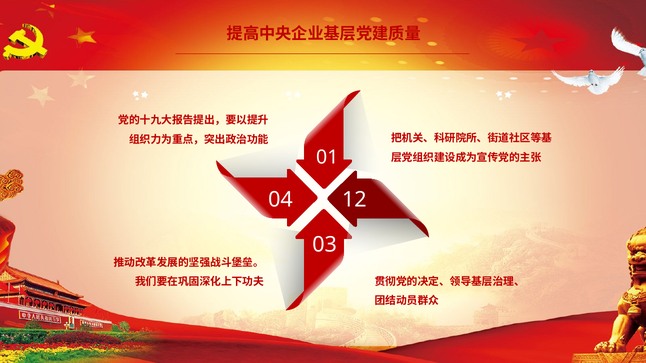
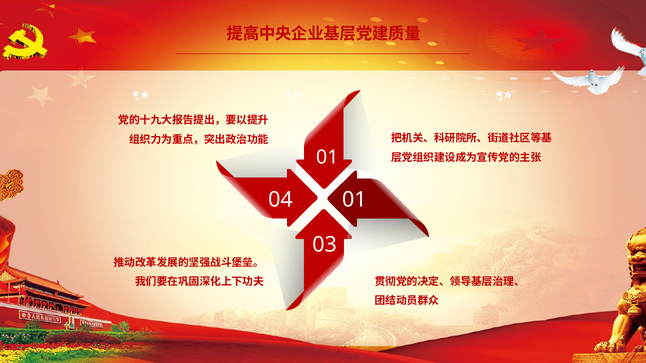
04 12: 12 -> 01 (354, 200)
